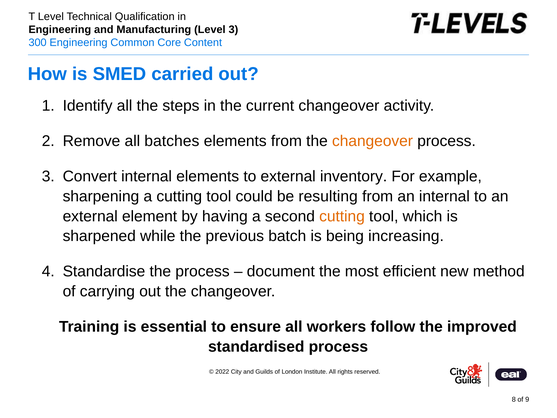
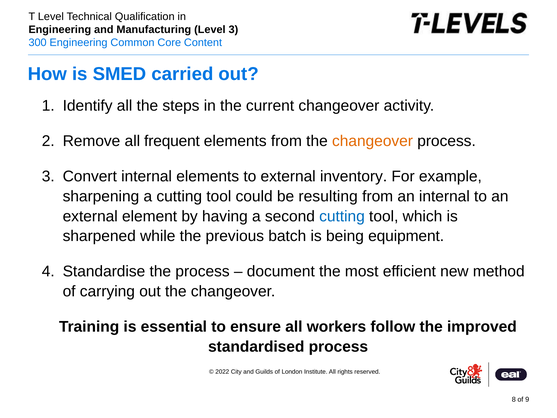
batches: batches -> frequent (172, 141)
cutting colour: orange -> blue (342, 216)
increasing: increasing -> equipment (406, 236)
